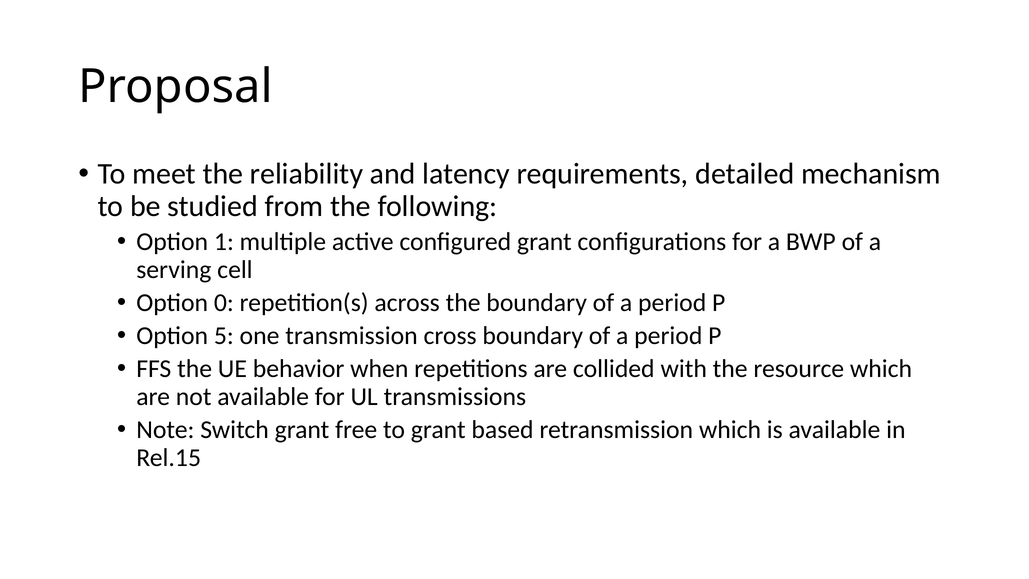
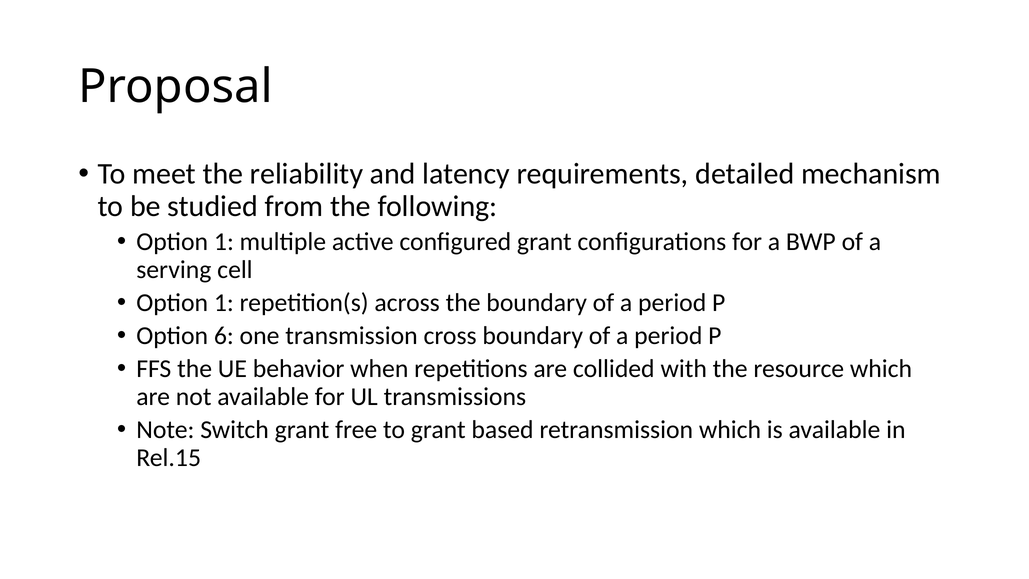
0: 0 -> 1 (224, 303)
5: 5 -> 6 (224, 336)
